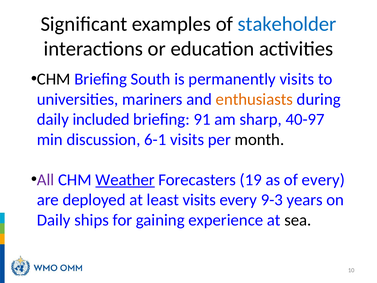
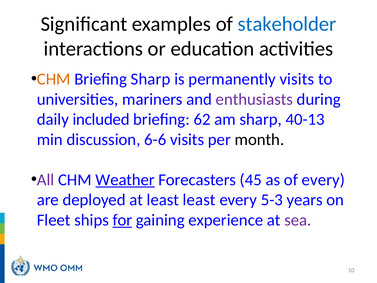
CHM colour: black -> orange (54, 79)
Briefing South: South -> Sharp (151, 79)
enthusiasts colour: orange -> purple (254, 99)
91: 91 -> 62 (202, 119)
40-97: 40-97 -> 40-13 (305, 119)
6-1: 6-1 -> 6-6 (155, 139)
19: 19 -> 45 (251, 180)
least visits: visits -> least (199, 200)
9-3: 9-3 -> 5-3 (272, 200)
Daily: Daily -> Fleet (54, 220)
for underline: none -> present (122, 220)
sea colour: black -> purple (298, 220)
